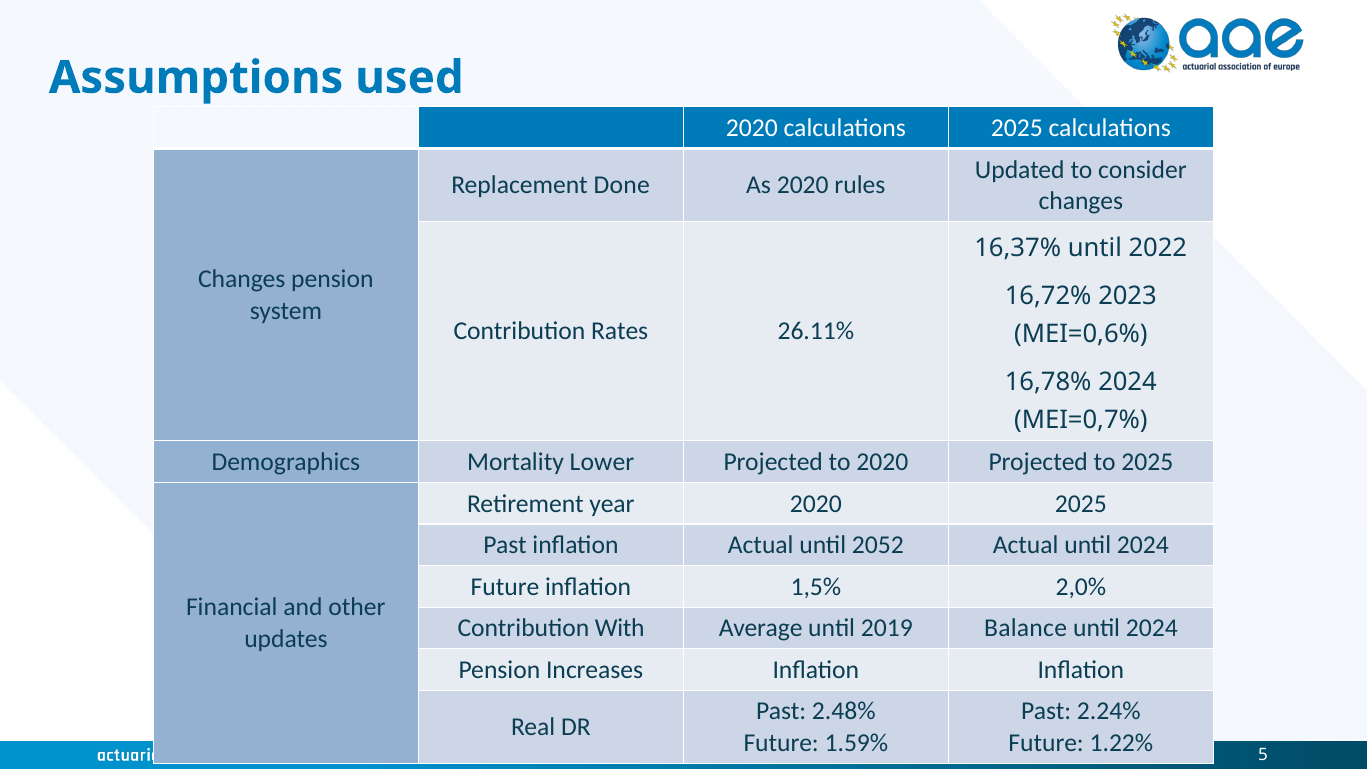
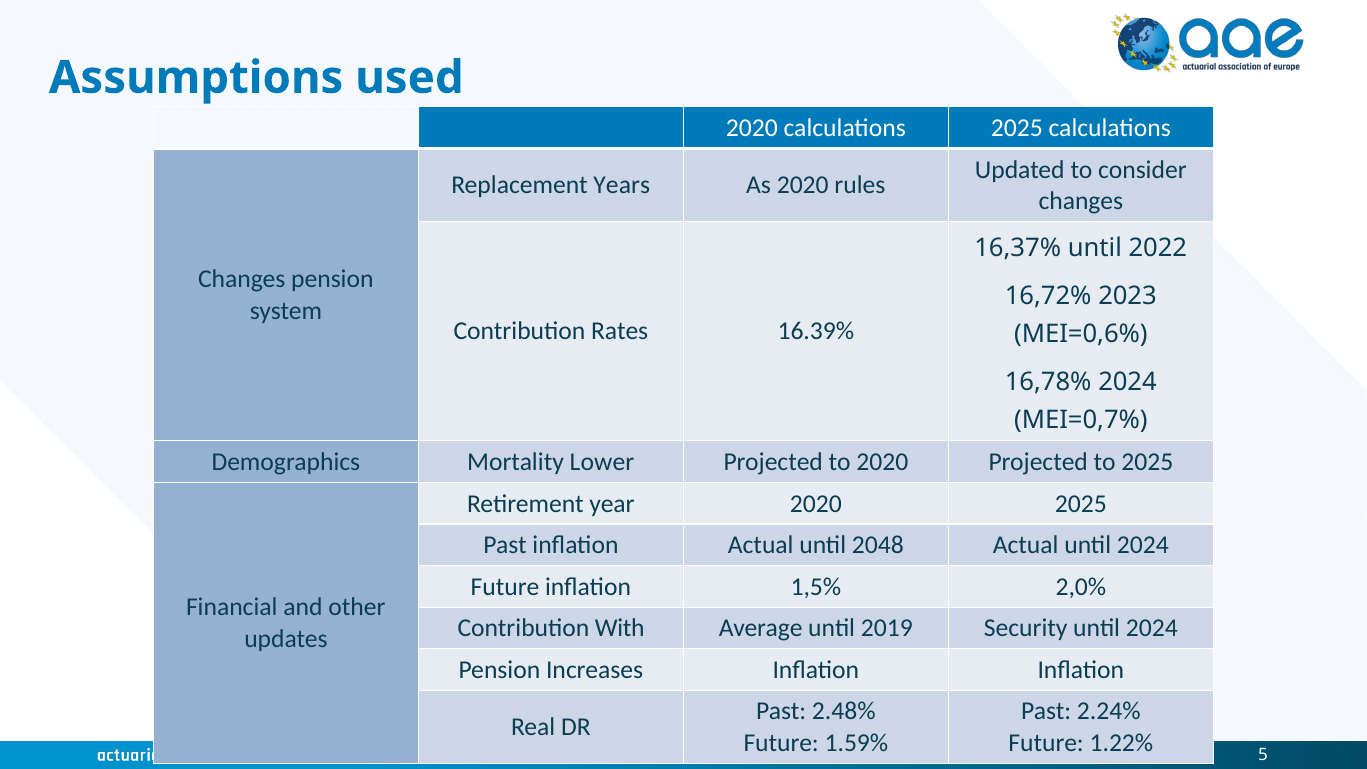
Done: Done -> Years (622, 185)
26.11%: 26.11% -> 16.39% (816, 331)
2052: 2052 -> 2048 (878, 545)
Balance: Balance -> Security (1026, 628)
